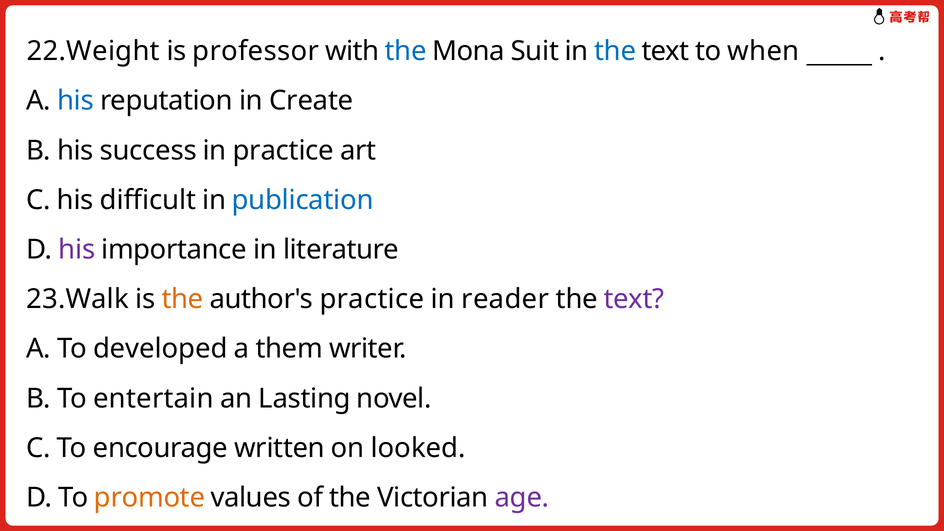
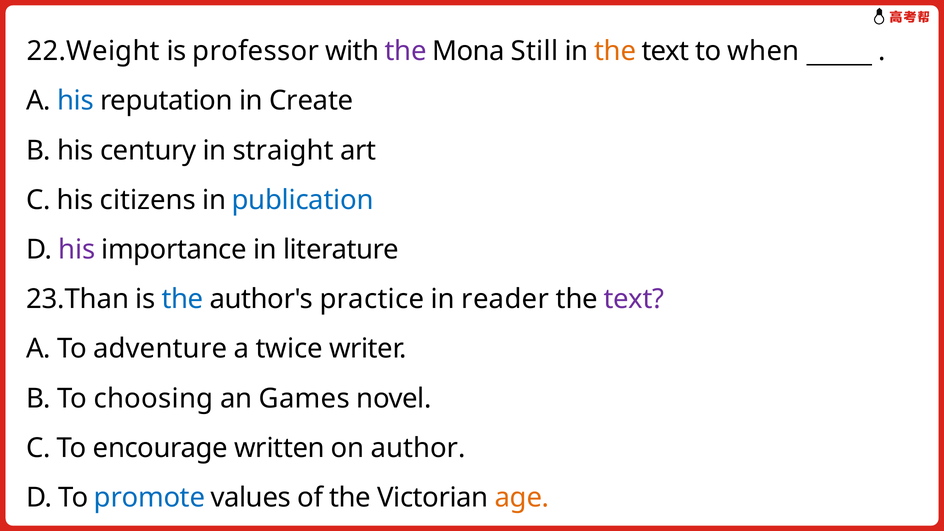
the colour: blue -> purple (406, 51)
Suit: Suit -> Still (535, 51)
the colour: blue -> orange (615, 51)
success: success -> century (148, 150)
in practice: practice -> straight (283, 150)
difficult: difficult -> citizens (148, 200)
23.Walk: 23.Walk -> 23.Than (78, 299)
the colour: orange -> blue (183, 299)
developed: developed -> adventure (160, 349)
them: them -> twice (289, 349)
entertain: entertain -> choosing (153, 398)
Lasting: Lasting -> Games (304, 398)
looked: looked -> author (418, 448)
promote colour: orange -> blue (150, 498)
age colour: purple -> orange (522, 498)
